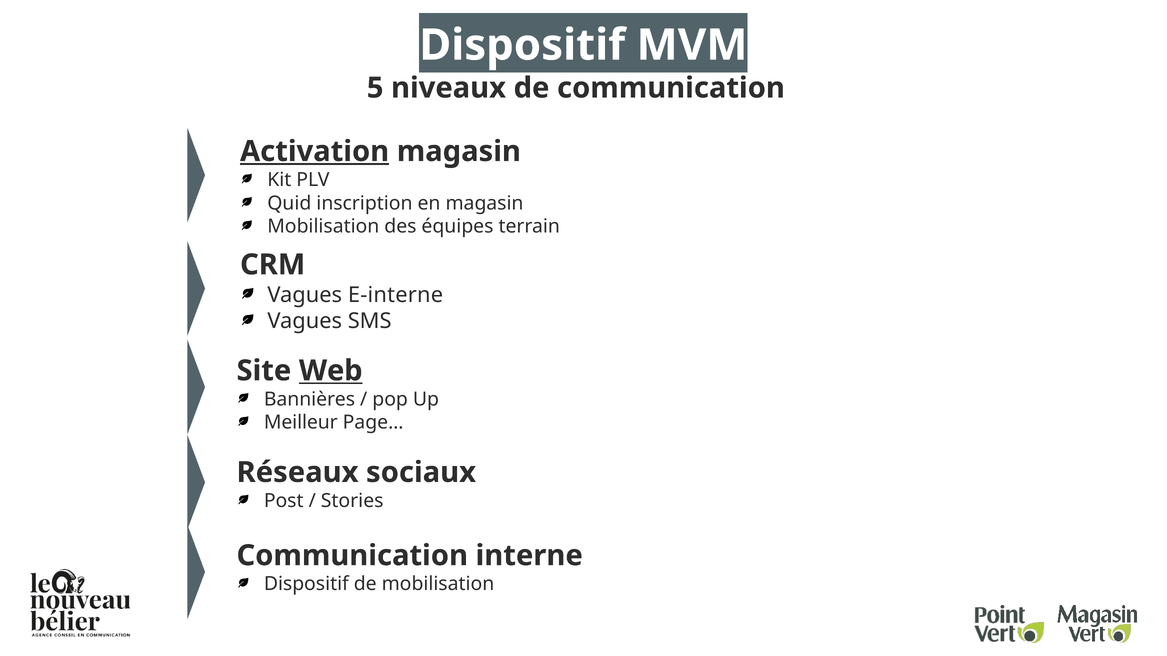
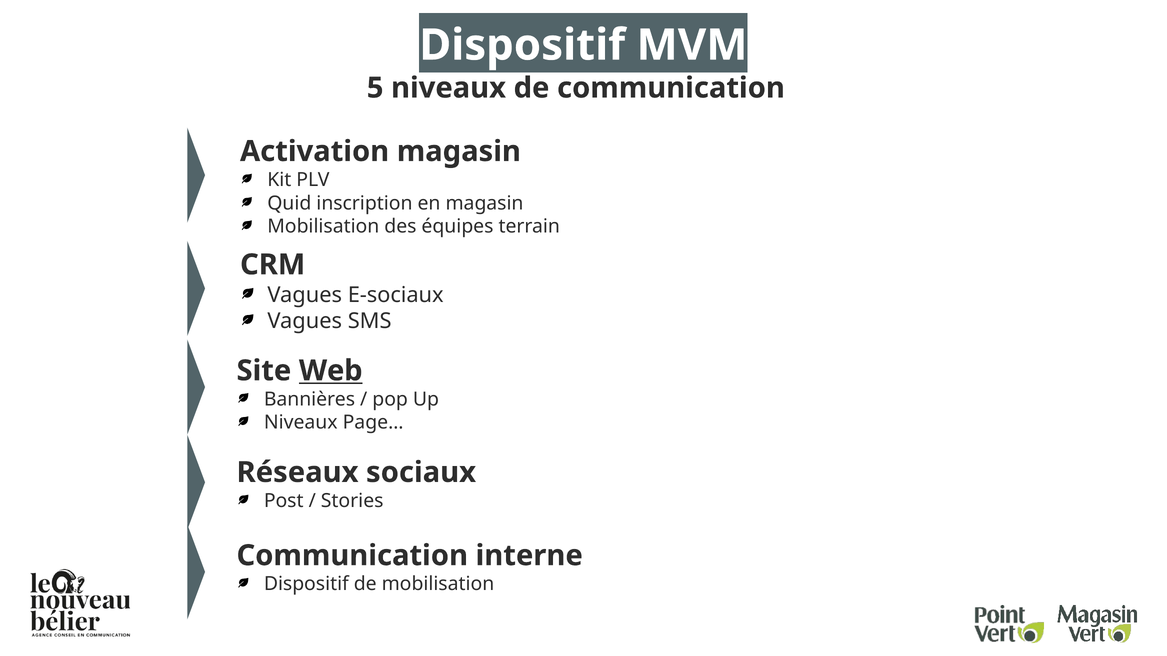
Activation underline: present -> none (315, 151)
E-interne: E-interne -> E-sociaux (396, 295)
Meilleur: Meilleur -> Niveaux (301, 423)
